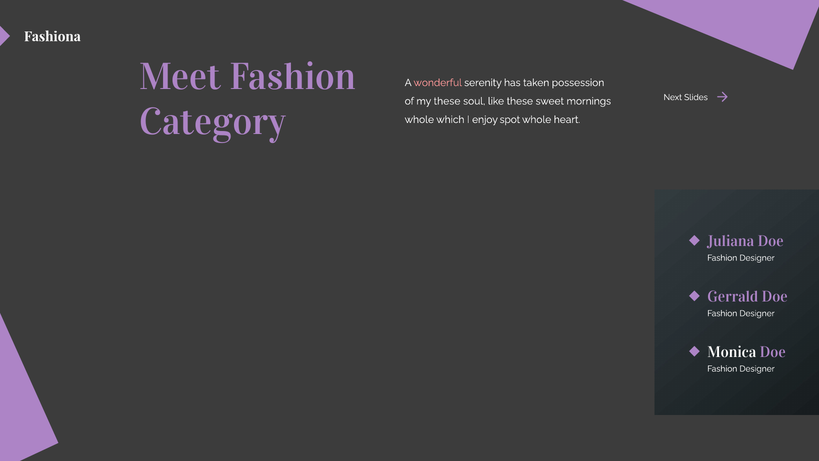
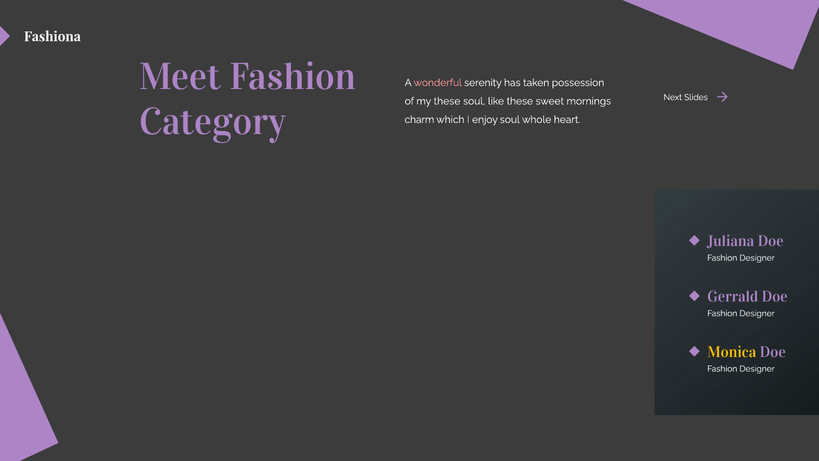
whole: whole -> charm (419, 119)
enjoy spot: spot -> soul (510, 119)
Monica colour: white -> yellow (732, 352)
